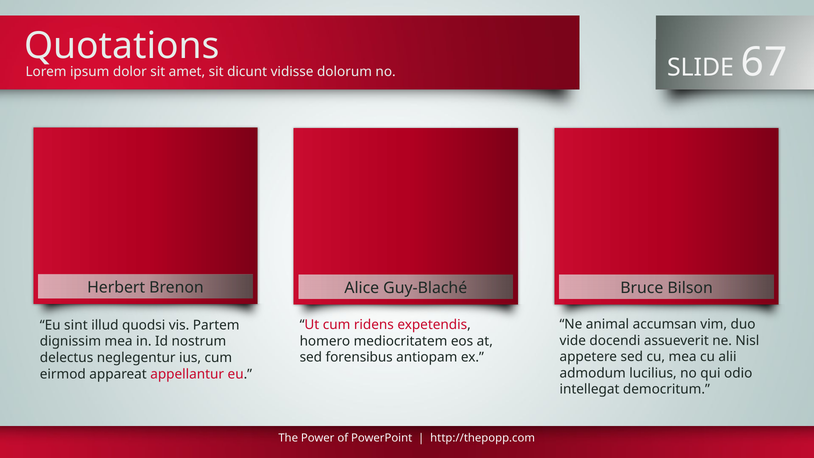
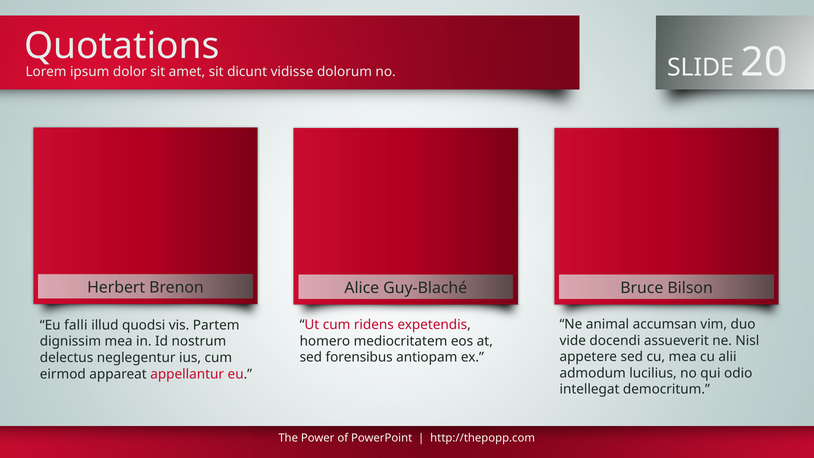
67: 67 -> 20 (764, 62)
sint: sint -> falli (76, 325)
